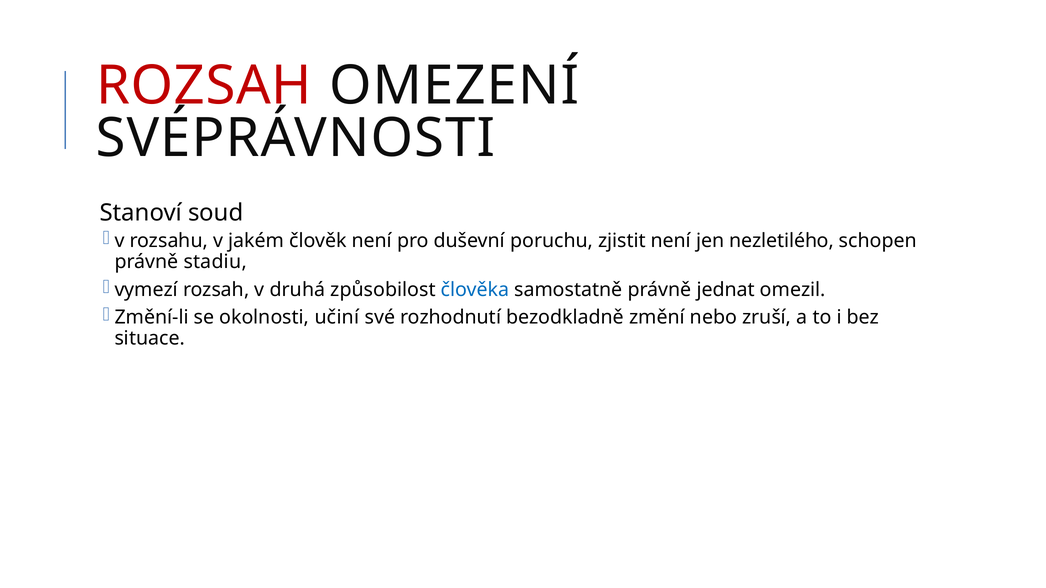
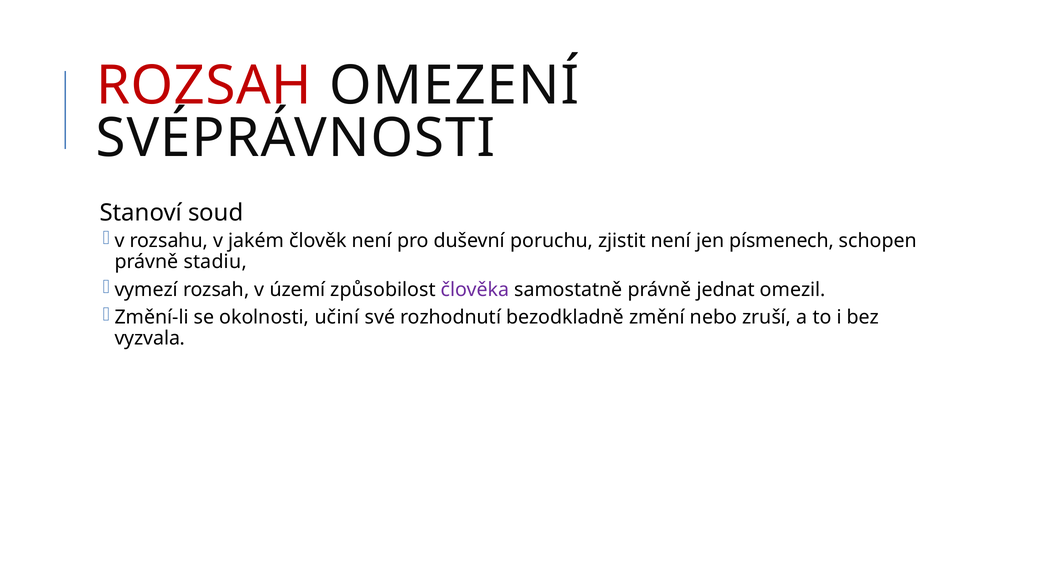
nezletilého: nezletilého -> písmenech (782, 241)
druhá: druhá -> území (298, 290)
člověka colour: blue -> purple (475, 290)
situace: situace -> vyzvala (150, 339)
